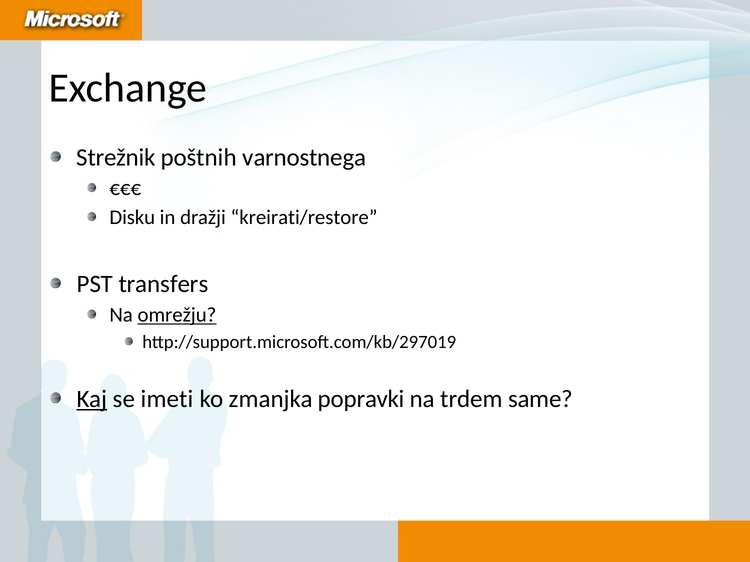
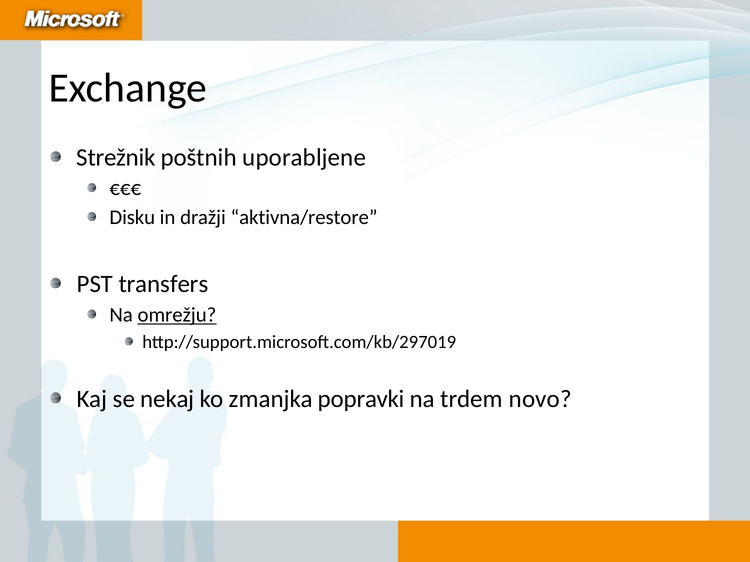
varnostnega: varnostnega -> uporabljene (304, 158)
kreirati/restore: kreirati/restore -> aktivna/restore (304, 218)
Kaj underline: present -> none (92, 399)
imeti: imeti -> nekaj (167, 399)
same: same -> novo (540, 399)
